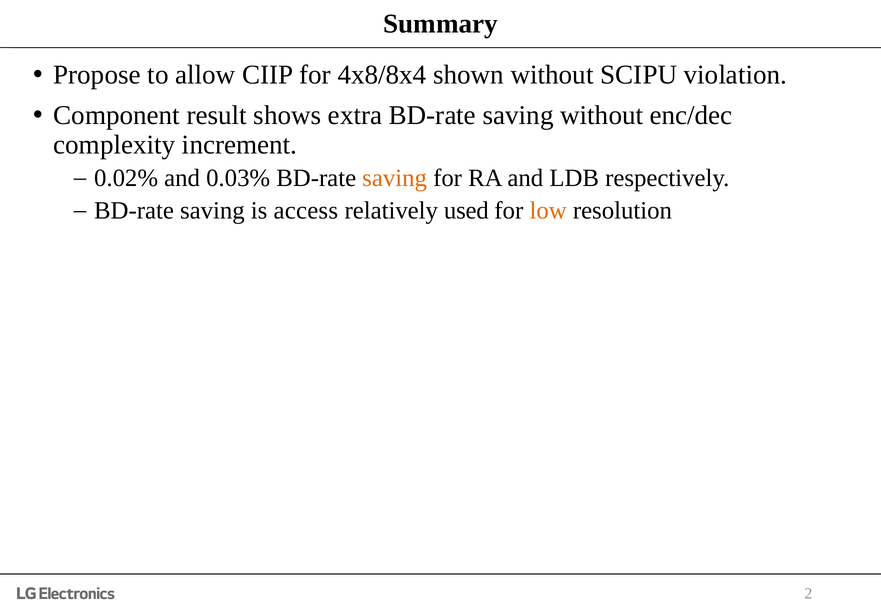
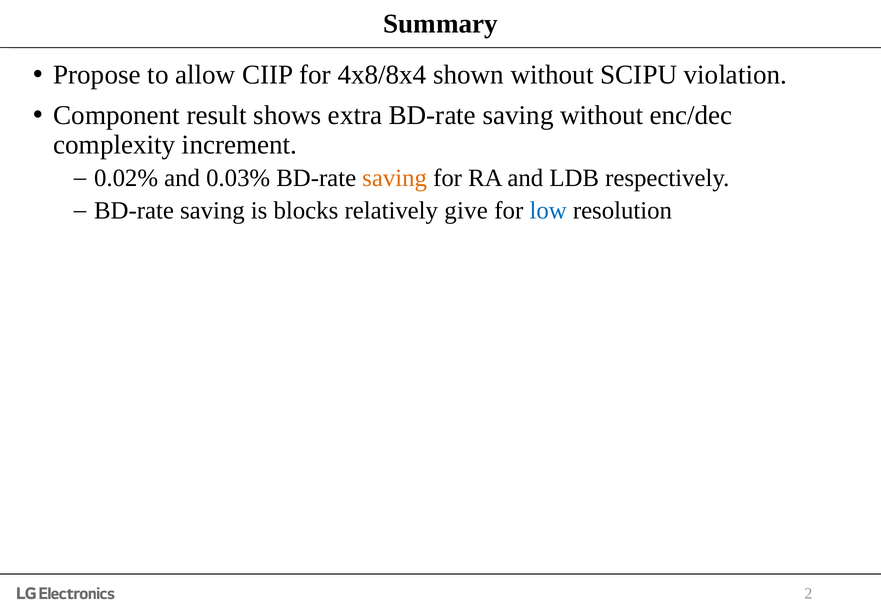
access: access -> blocks (306, 211)
used: used -> give (466, 211)
low colour: orange -> blue (548, 211)
